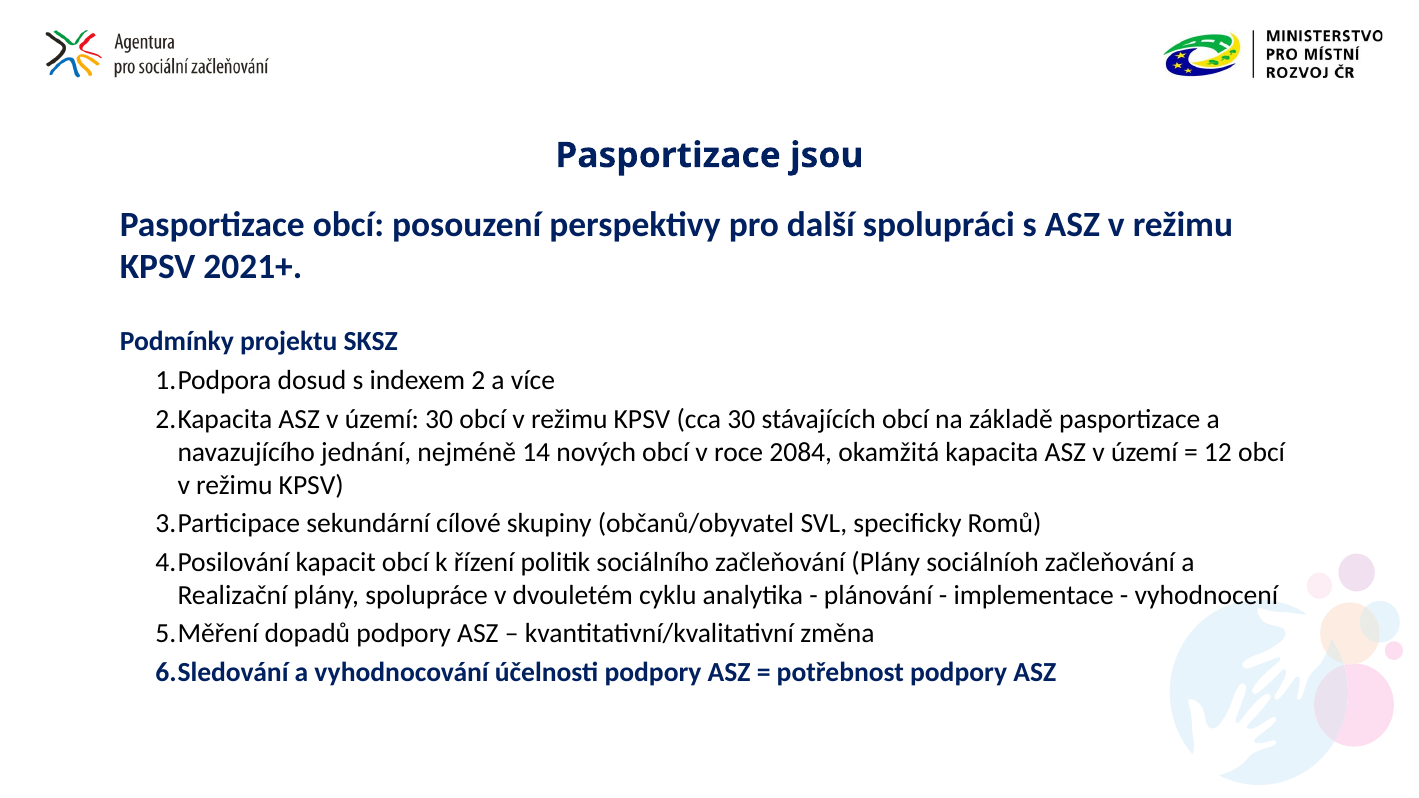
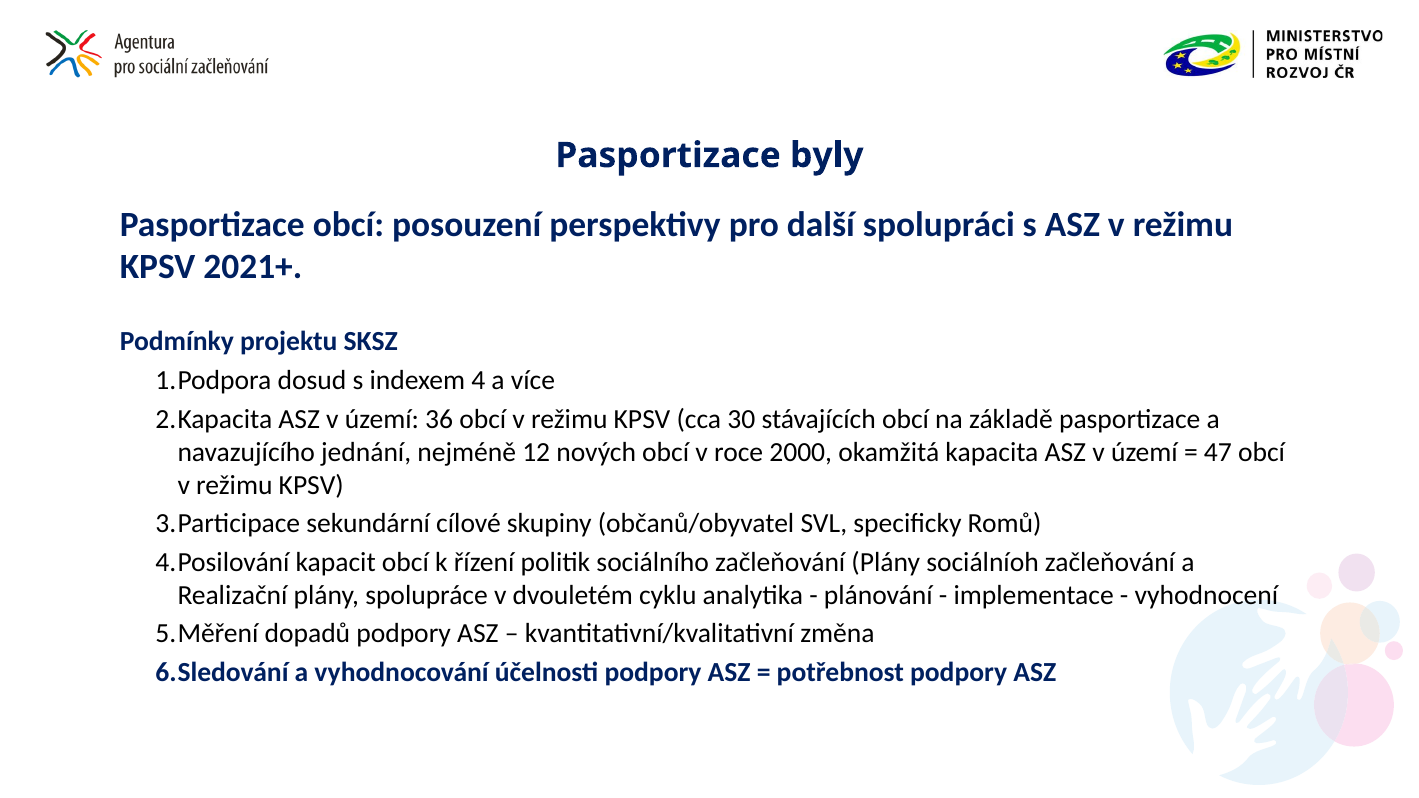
jsou: jsou -> byly (827, 155)
2: 2 -> 4 (478, 381)
území 30: 30 -> 36 (439, 419)
14: 14 -> 12 (536, 452)
2084: 2084 -> 2000 (801, 452)
12: 12 -> 47 (1218, 452)
